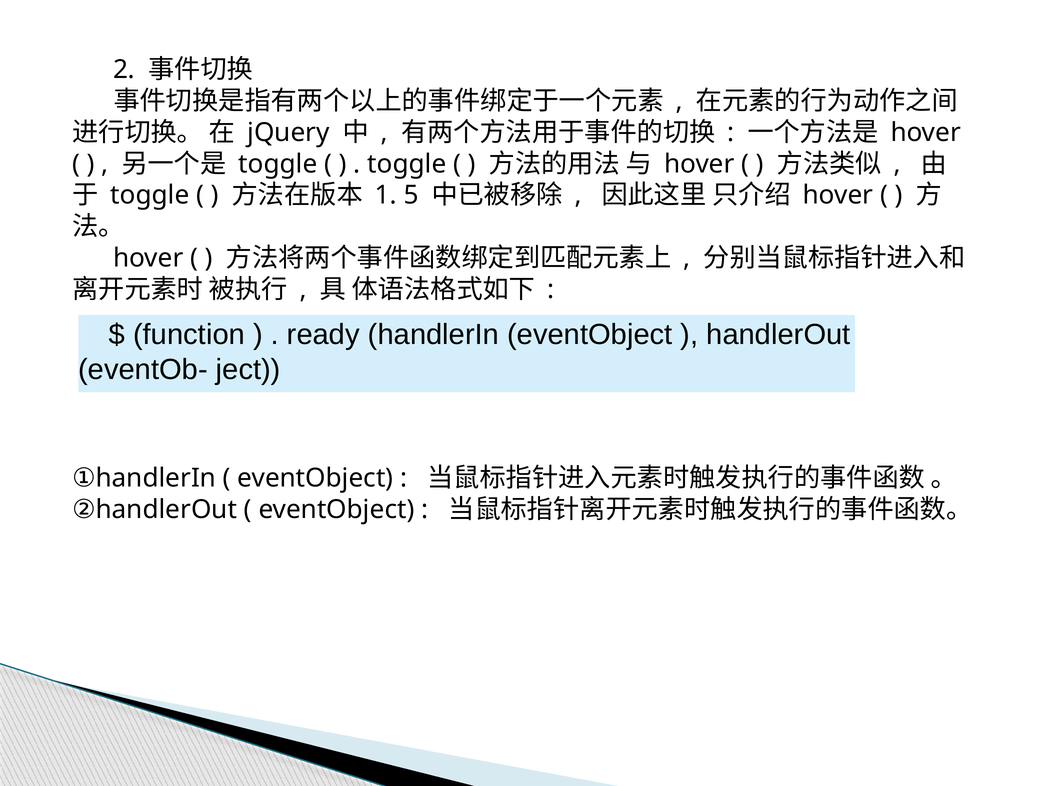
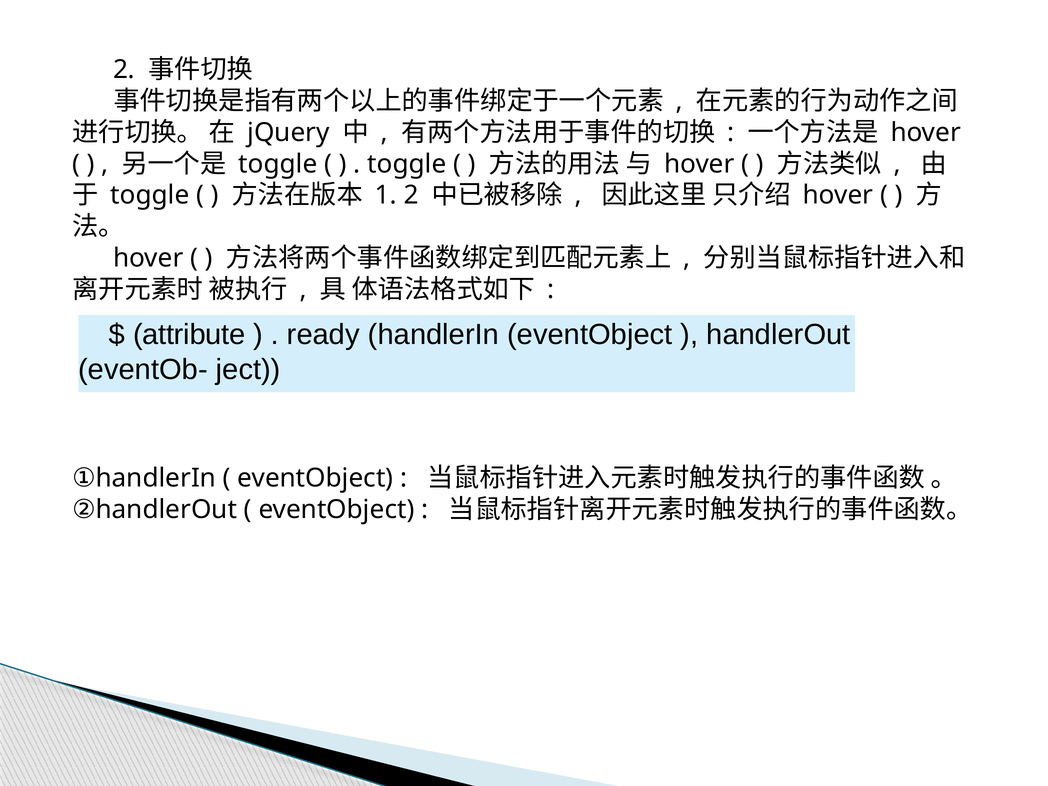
1 5: 5 -> 2 (411, 195)
function: function -> attribute (189, 335)
